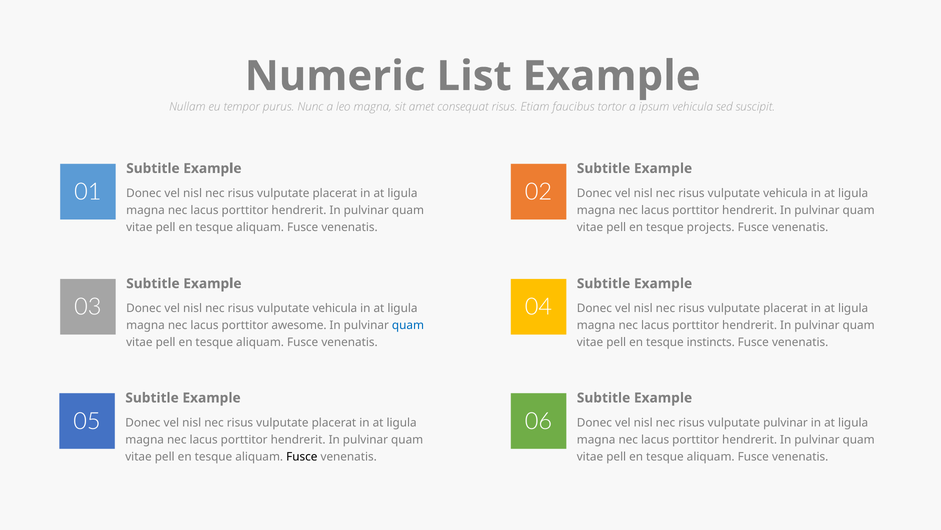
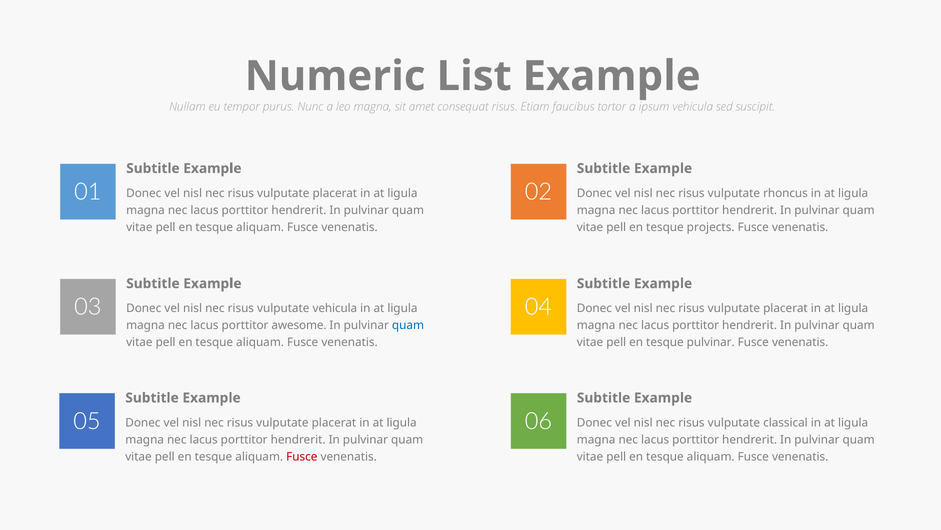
vehicula: vehicula -> rhoncus (785, 193)
tesque instincts: instincts -> pulvinar (711, 342)
vulputate pulvinar: pulvinar -> classical (785, 422)
Fusce colour: black -> red (302, 456)
